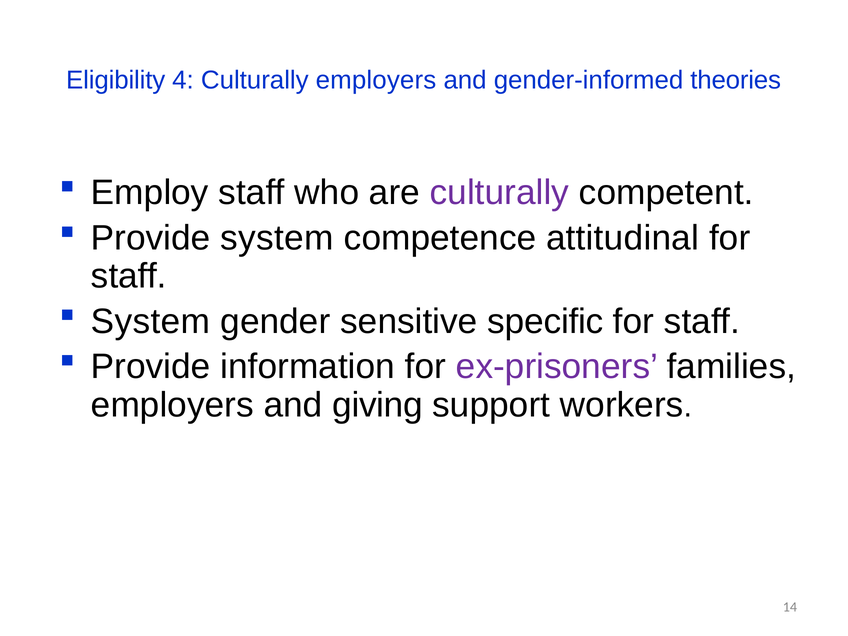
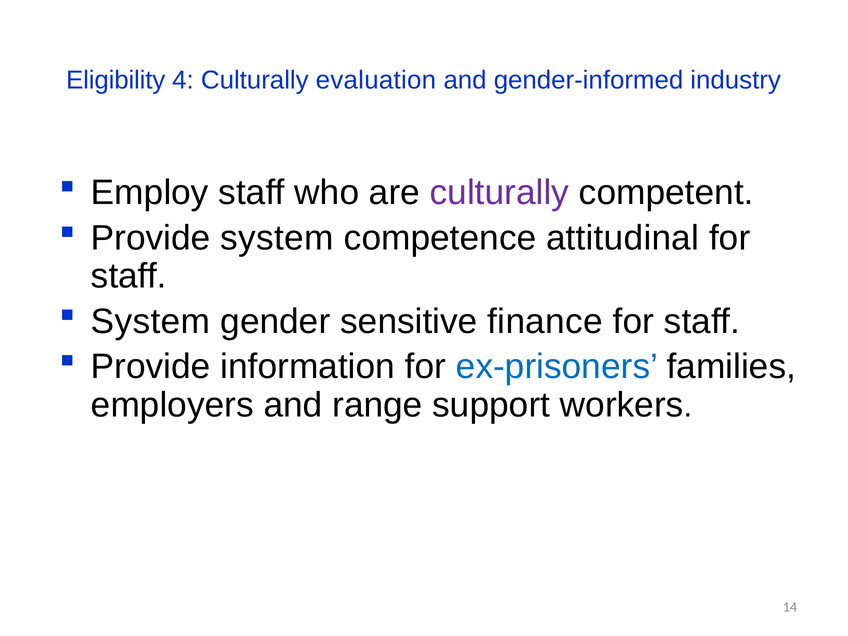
Culturally employers: employers -> evaluation (376, 80)
theories: theories -> industry (736, 80)
specific: specific -> finance (545, 321)
ex-prisoners colour: purple -> blue (557, 367)
giving: giving -> range (377, 405)
